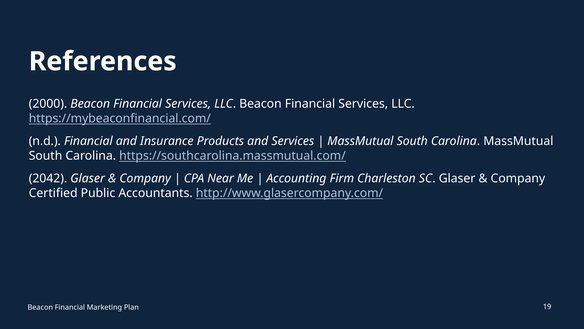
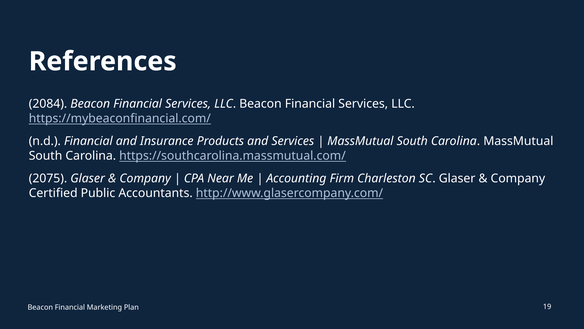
2000: 2000 -> 2084 (48, 104)
2042: 2042 -> 2075 (48, 178)
